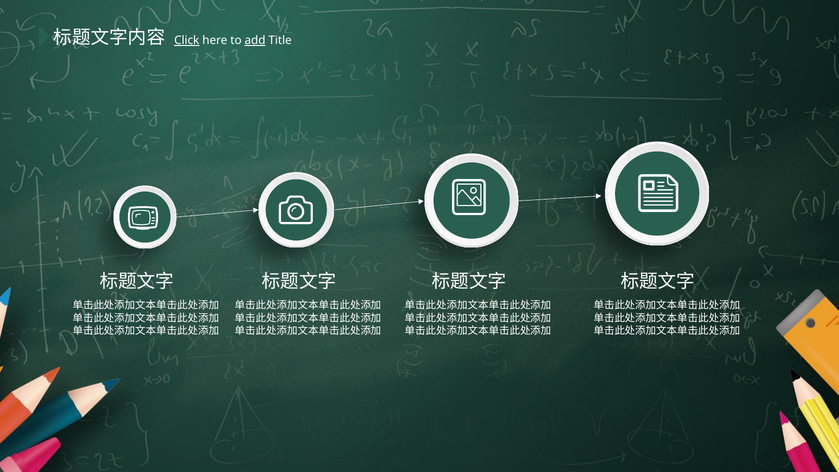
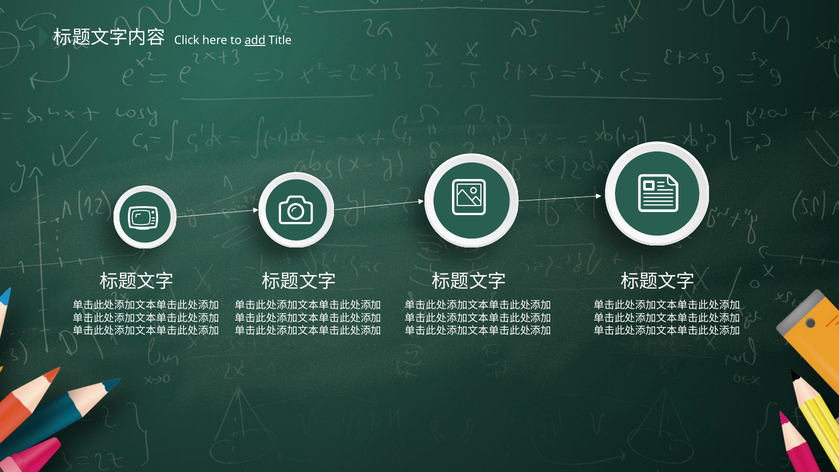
Click underline: present -> none (187, 40)
